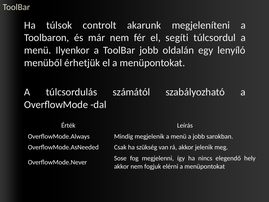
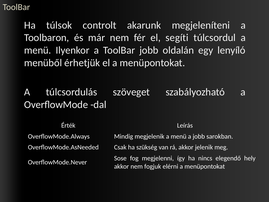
számától: számától -> szöveget (131, 92)
